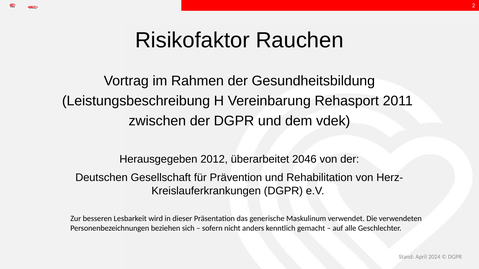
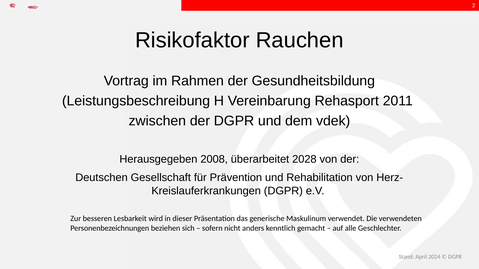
2012: 2012 -> 2008 (214, 160)
2046: 2046 -> 2028 (304, 160)
